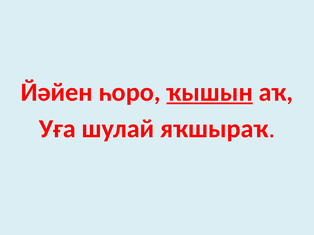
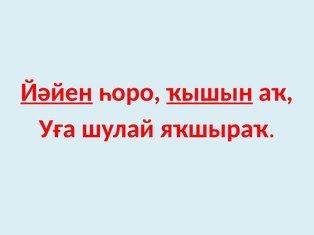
Йәйен underline: none -> present (57, 92)
